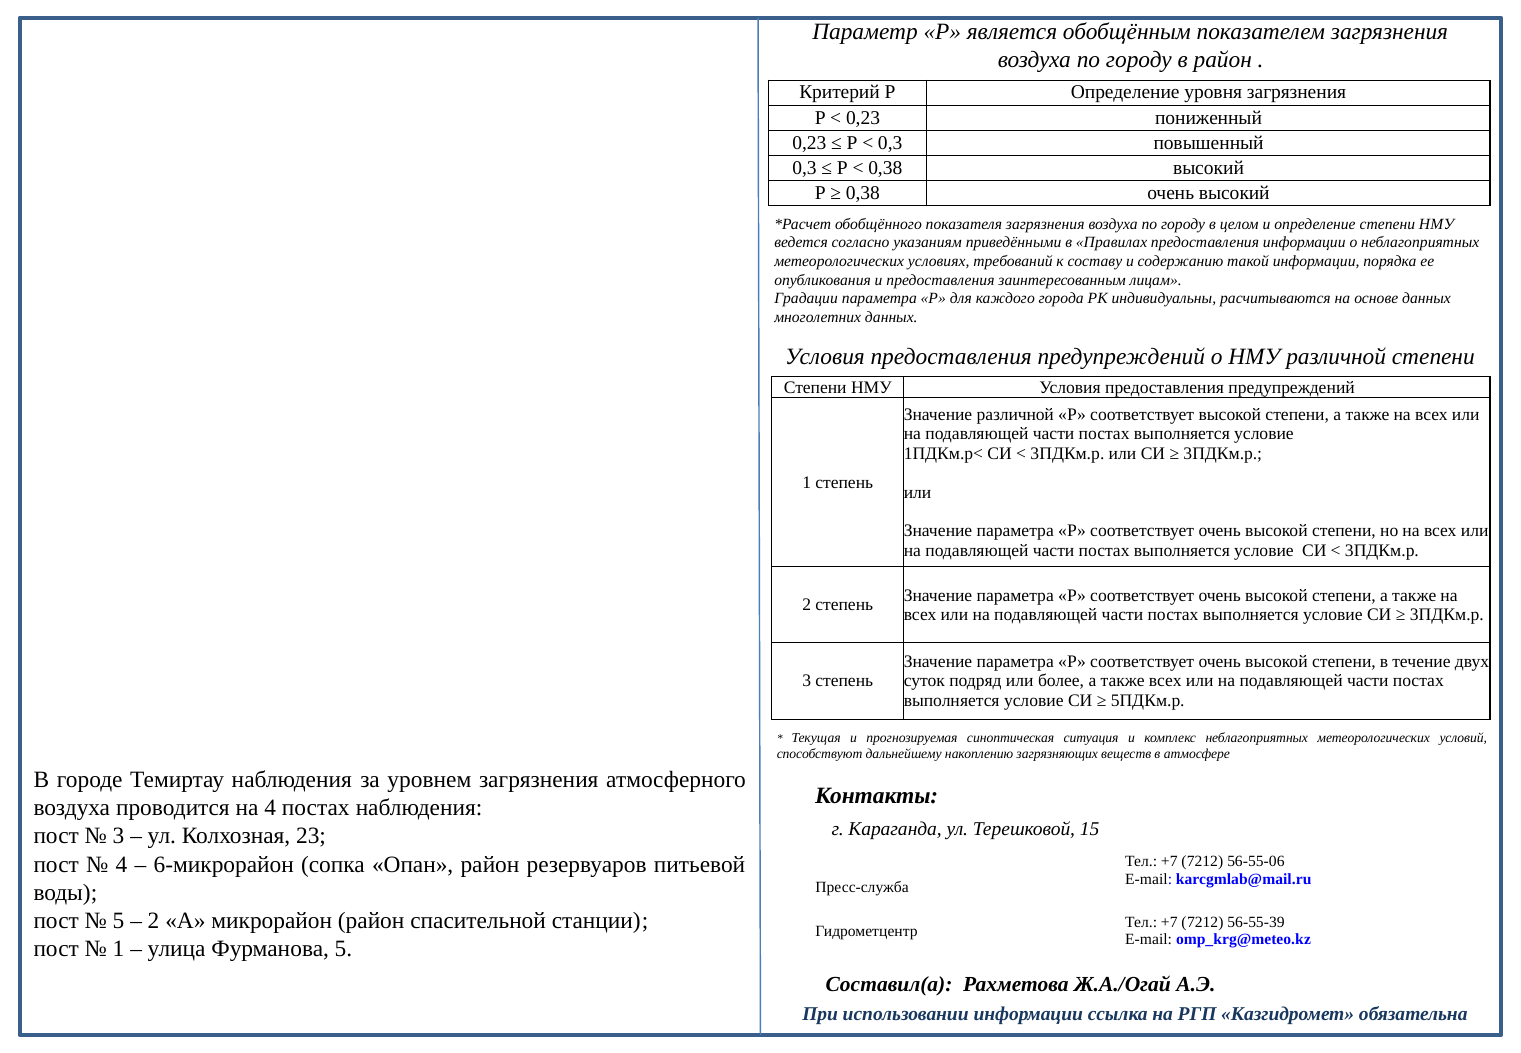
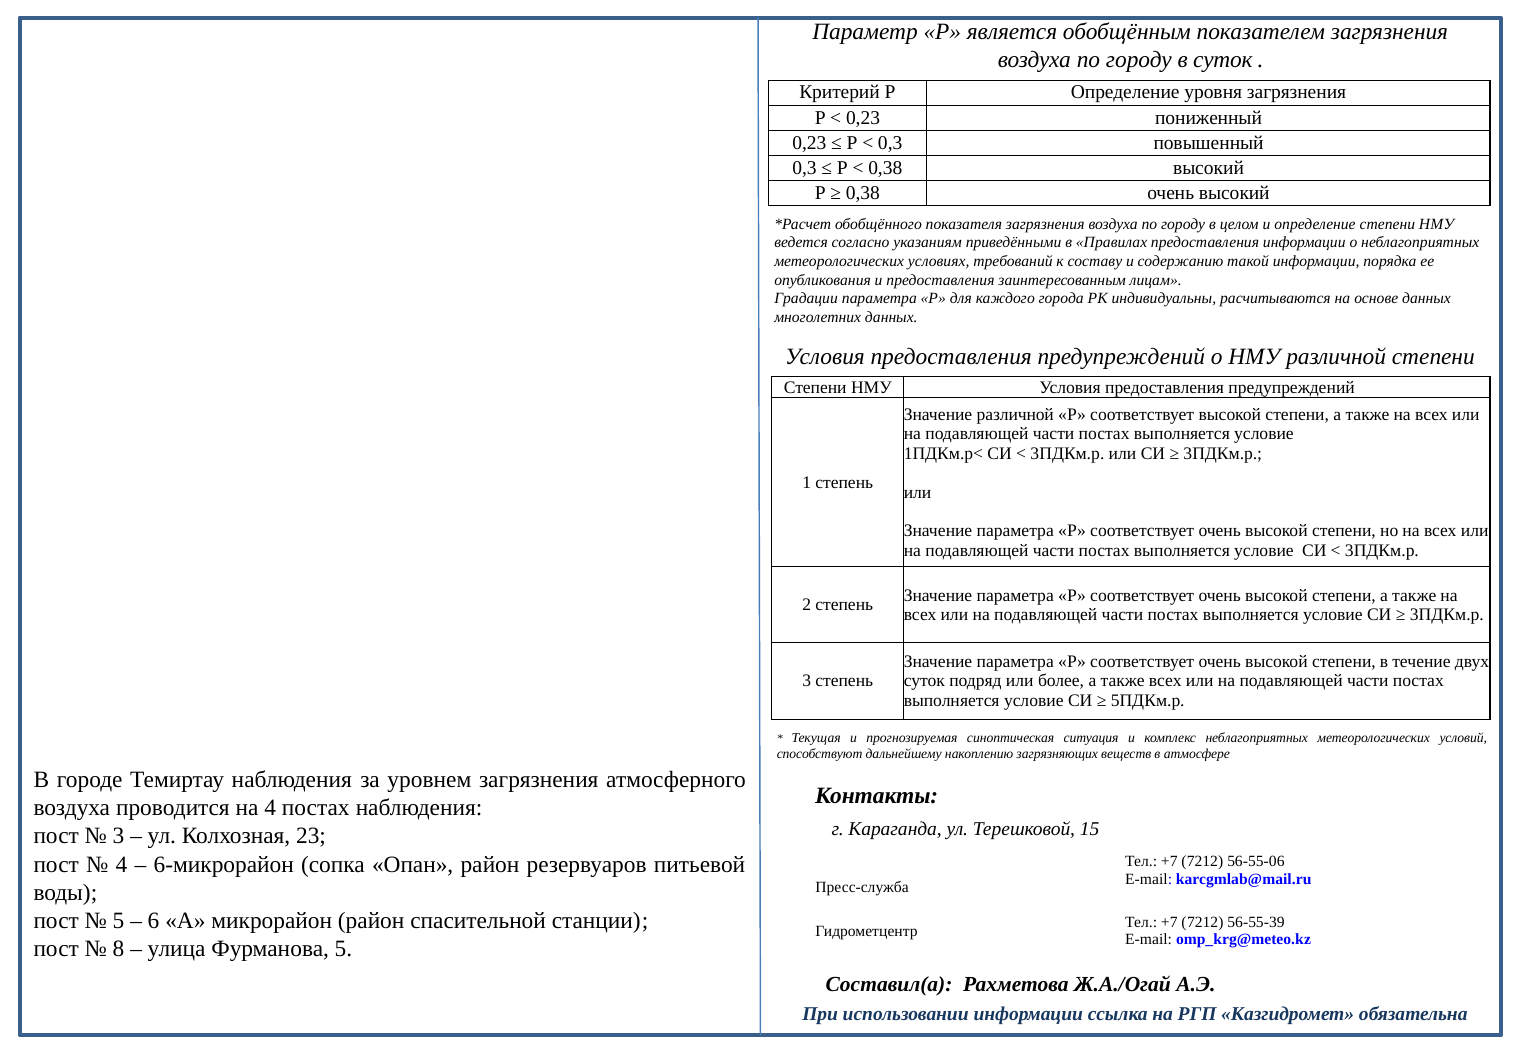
в район: район -> суток (1223, 60)
2: 2 -> 6 (154, 920)
1: 1 -> 8 (119, 949)
